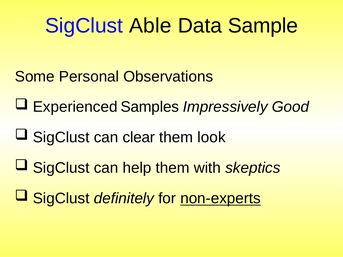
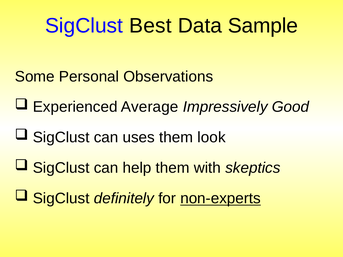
Able: Able -> Best (150, 26)
Samples: Samples -> Average (150, 107)
clear: clear -> uses (139, 138)
